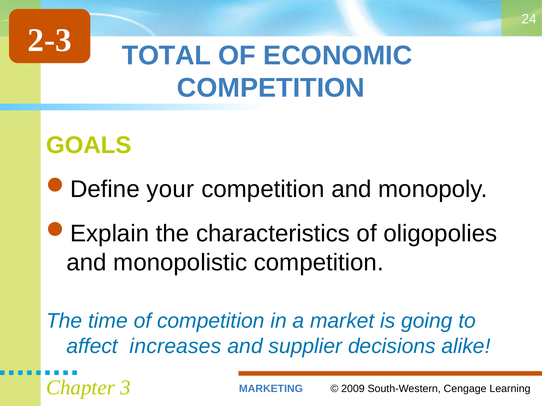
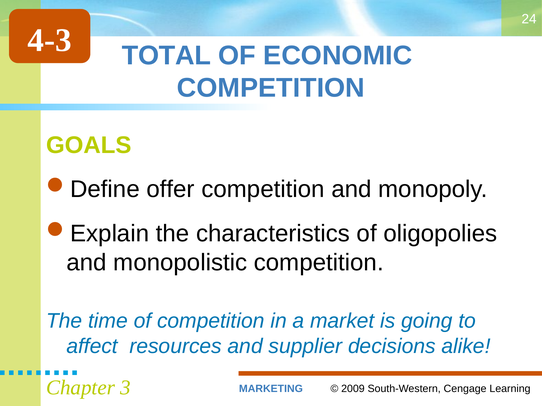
2-3: 2-3 -> 4-3 (50, 40)
your: your -> offer (171, 190)
increases: increases -> resources (176, 347)
